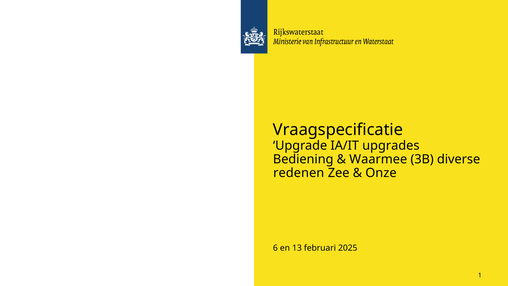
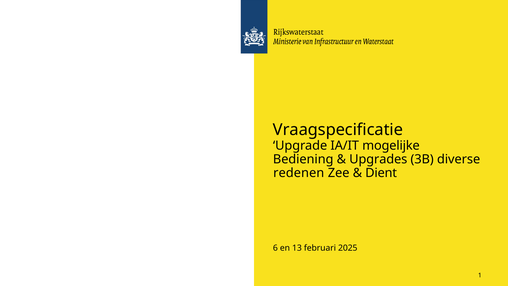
upgrades: upgrades -> mogelijke (391, 145)
Waarmee: Waarmee -> Upgrades (378, 159)
Onze: Onze -> Dient (381, 173)
